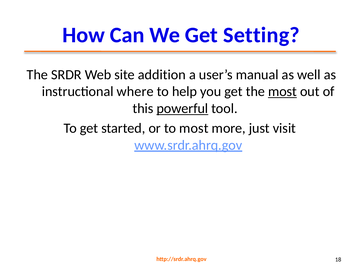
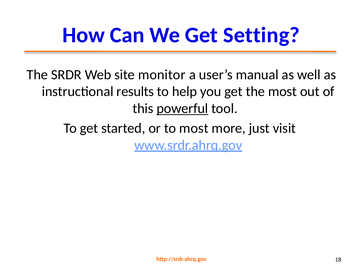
addition: addition -> monitor (162, 75)
where: where -> results (135, 92)
most underline: present -> none (283, 92)
